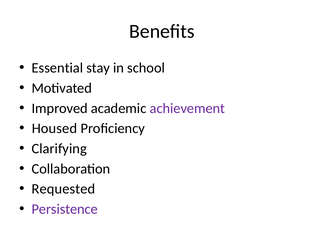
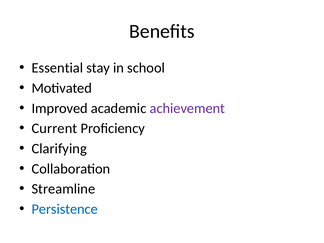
Housed: Housed -> Current (54, 128)
Requested: Requested -> Streamline (63, 189)
Persistence colour: purple -> blue (65, 209)
